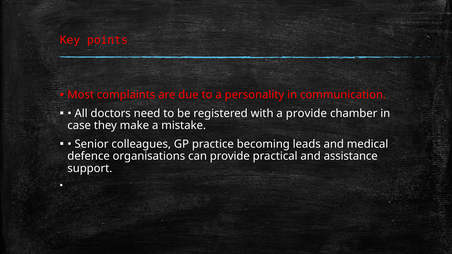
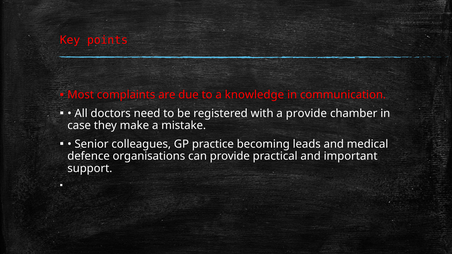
personality: personality -> knowledge (254, 95)
assistance: assistance -> important (351, 156)
